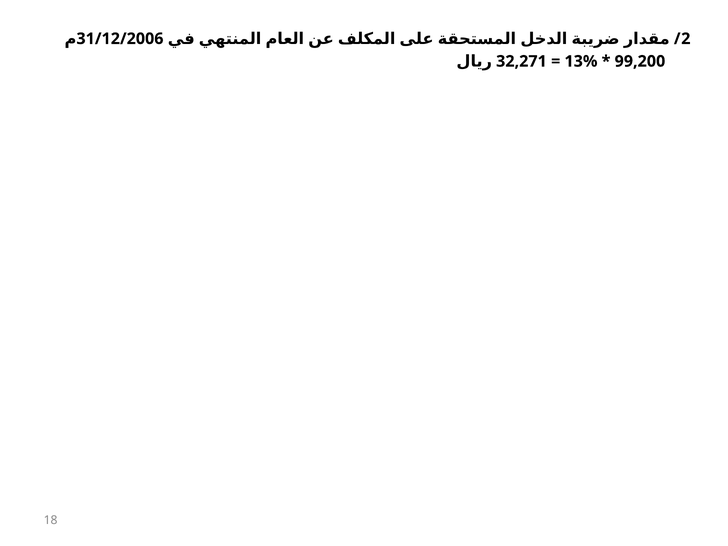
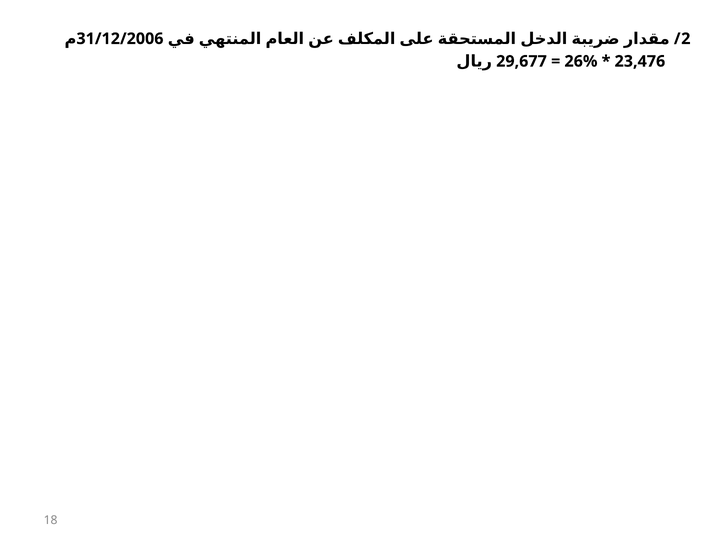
32,271: 32,271 -> 29,677 (521, 61)
13%: 13% -> 26% (581, 61)
99,200: 99,200 -> 23,476 (640, 61)
